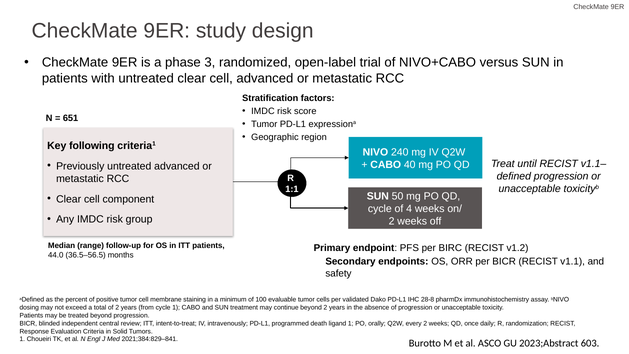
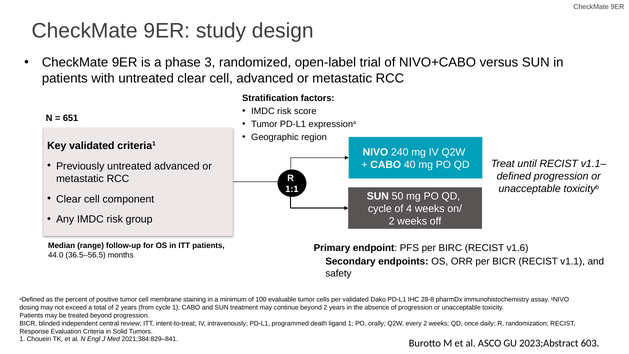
Key following: following -> validated (92, 146)
v1.2: v1.2 -> v1.6 (517, 248)
